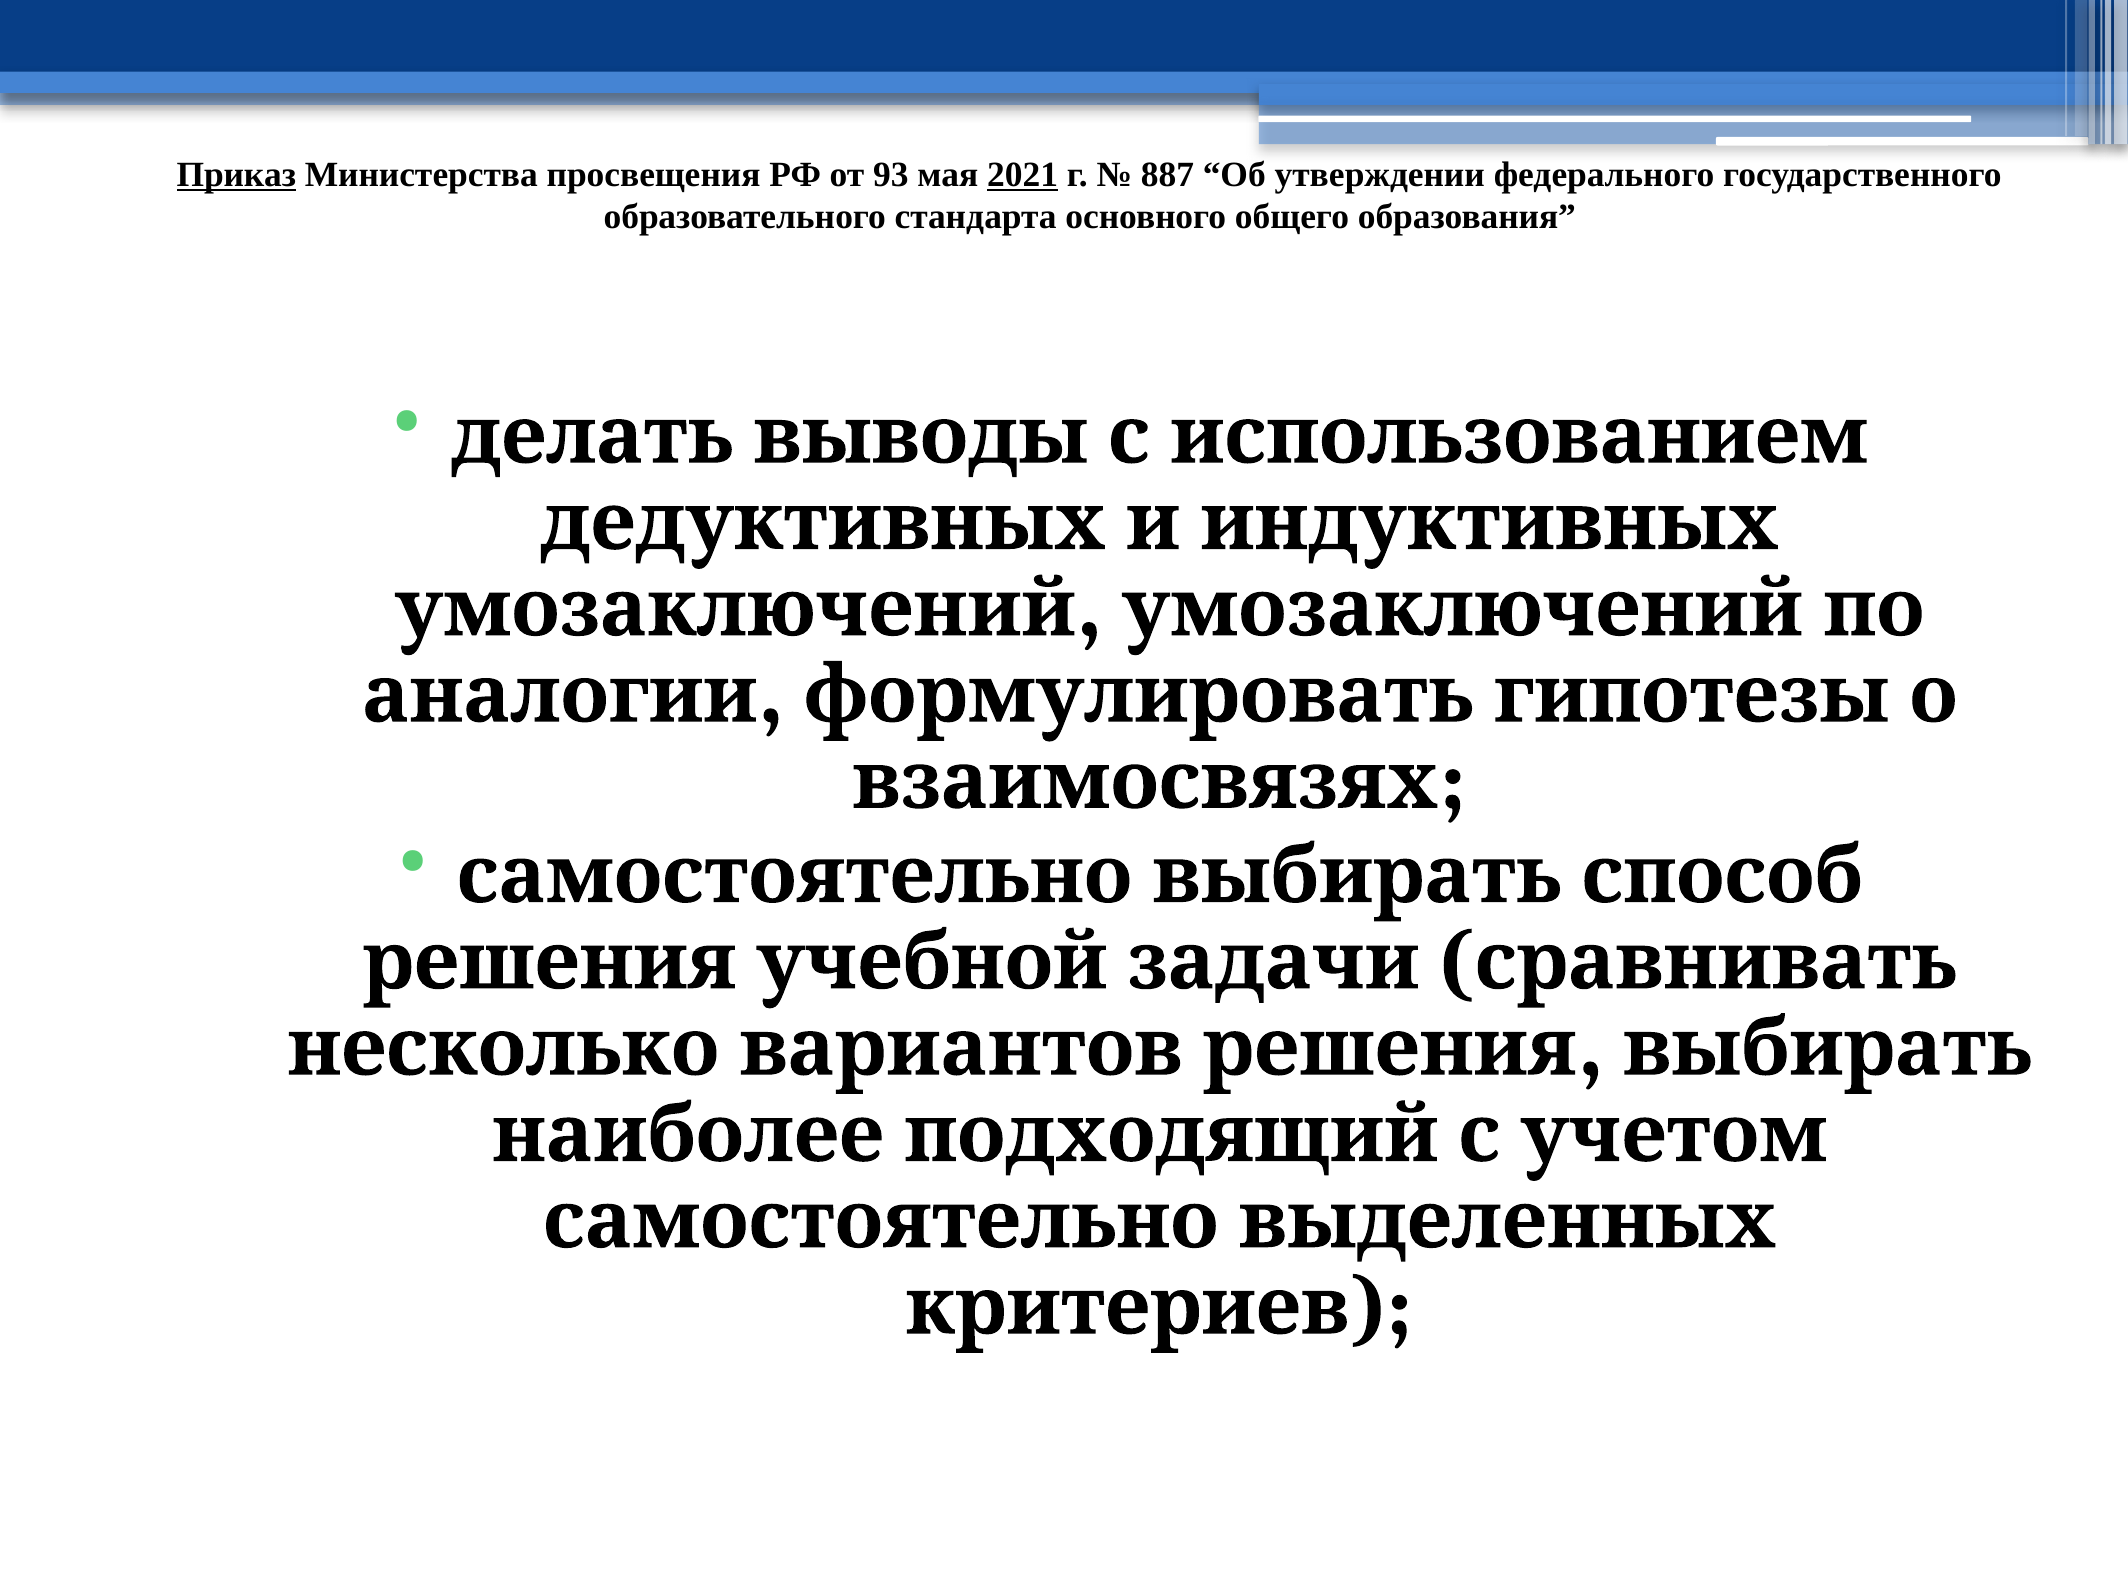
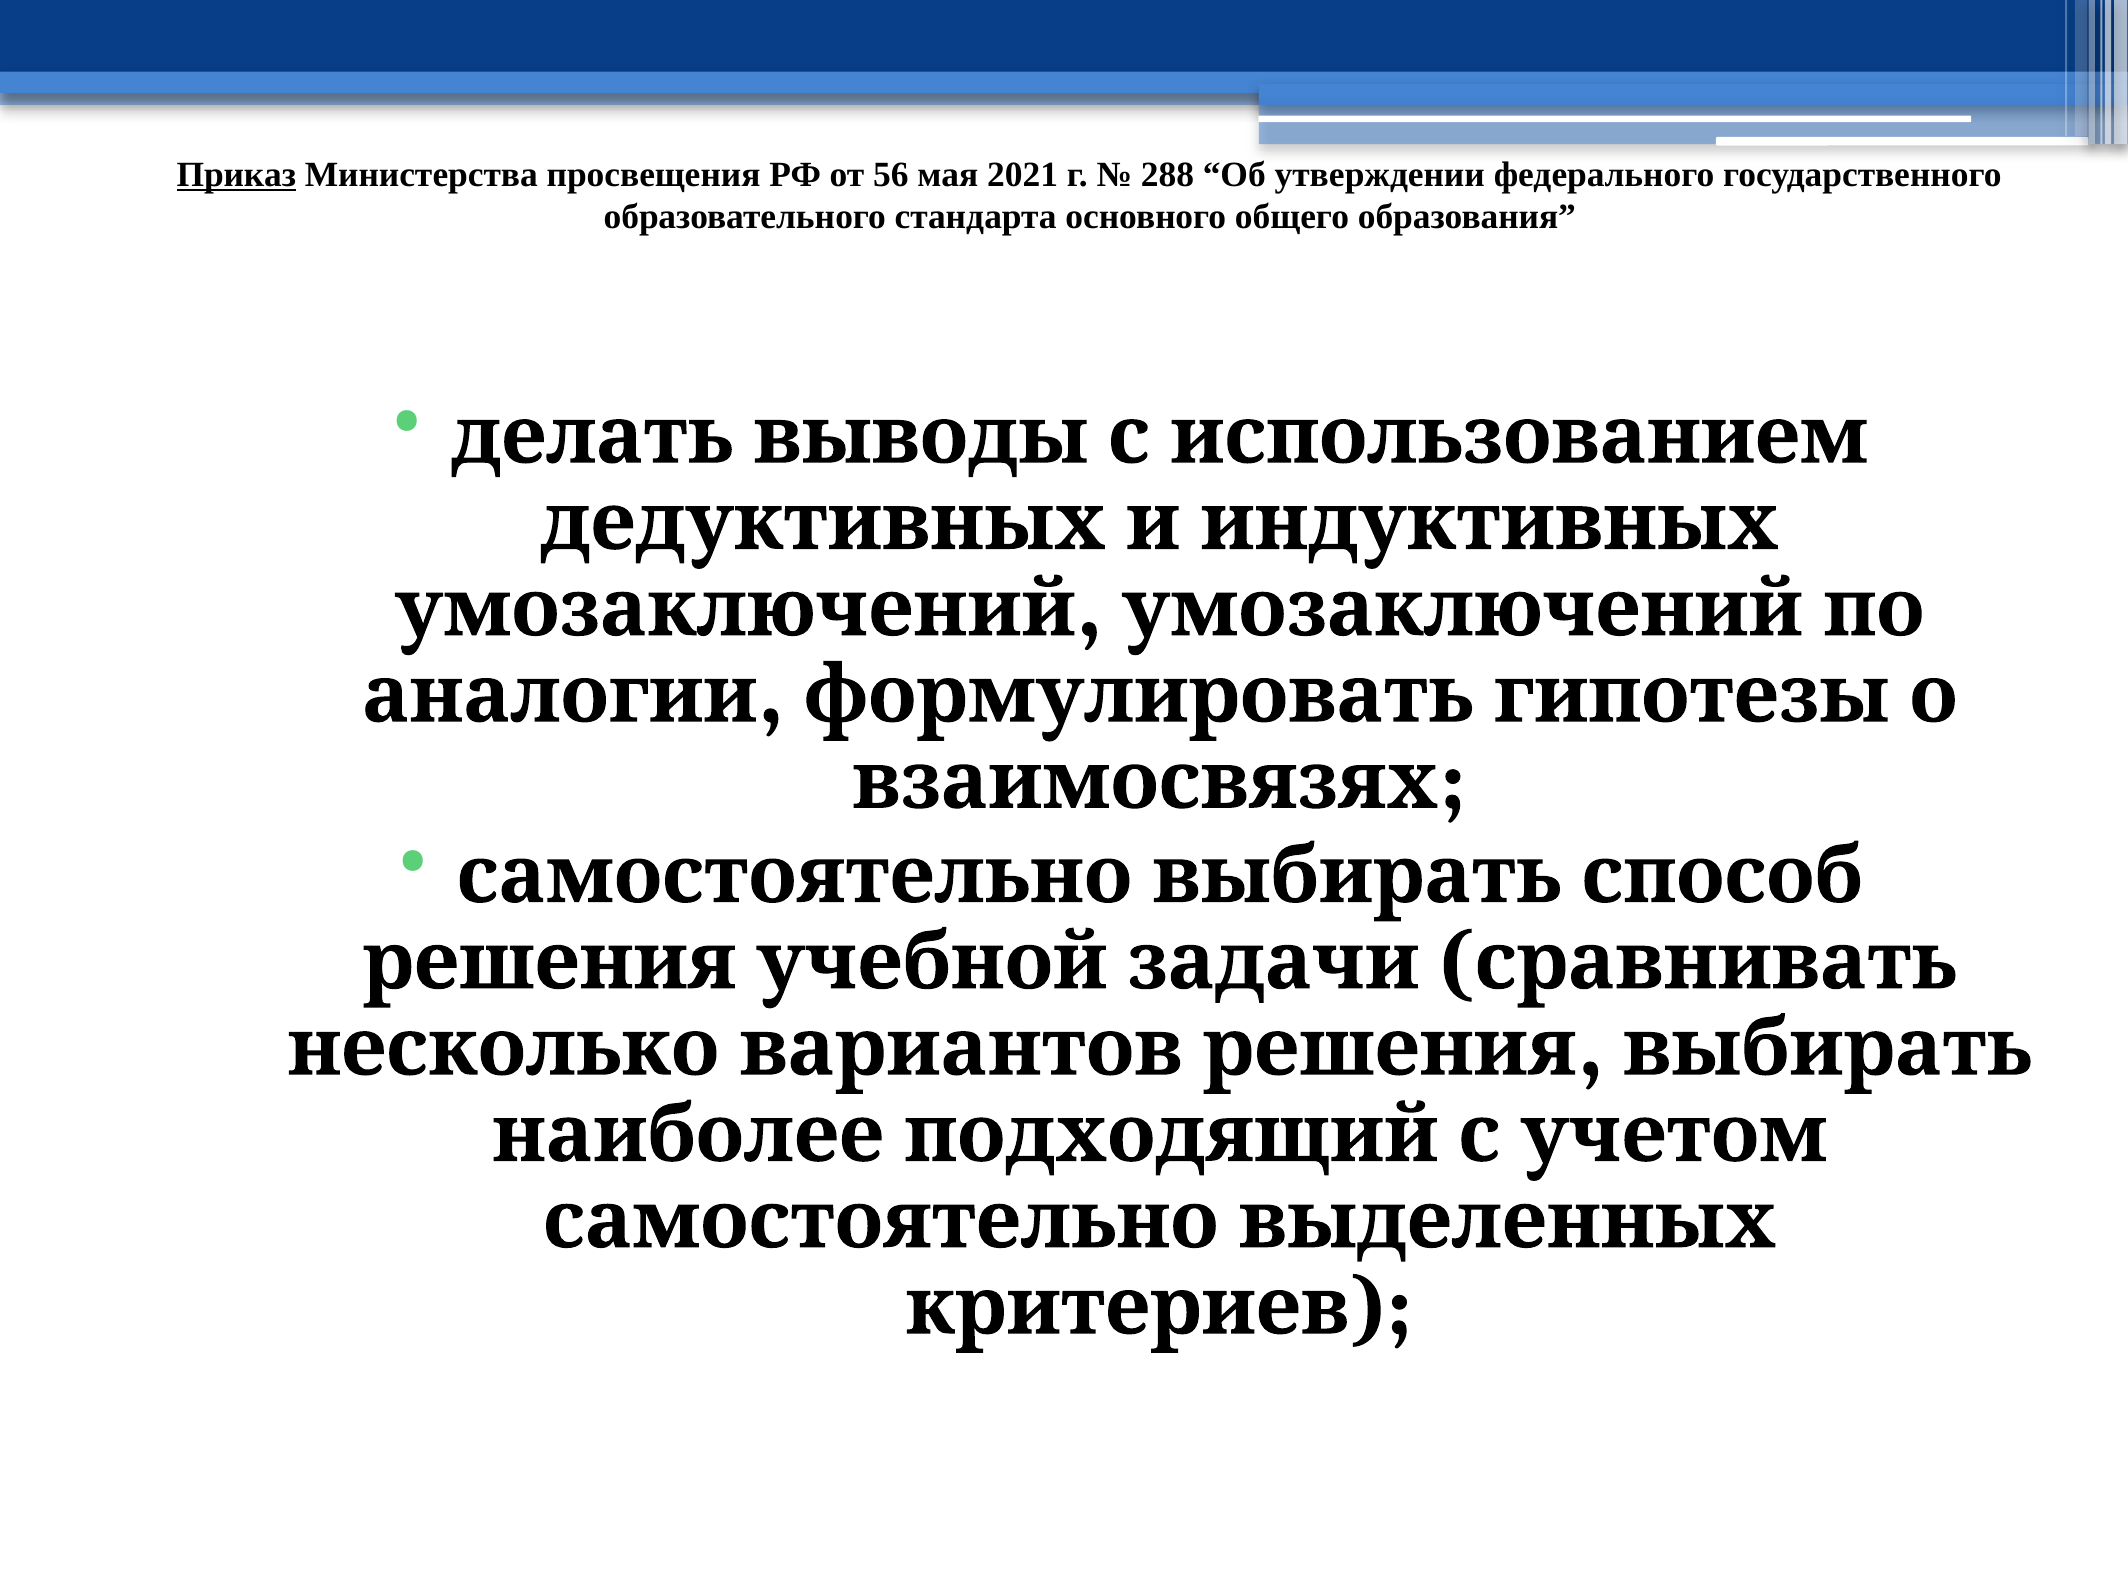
93: 93 -> 56 (891, 174)
2021 underline: present -> none (1023, 174)
887: 887 -> 288 (1167, 174)
